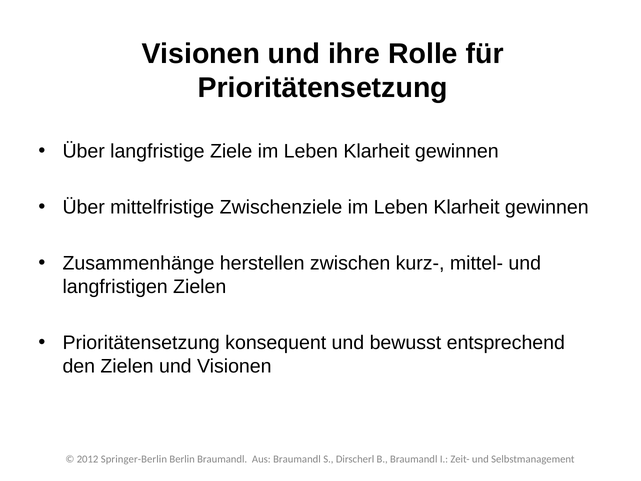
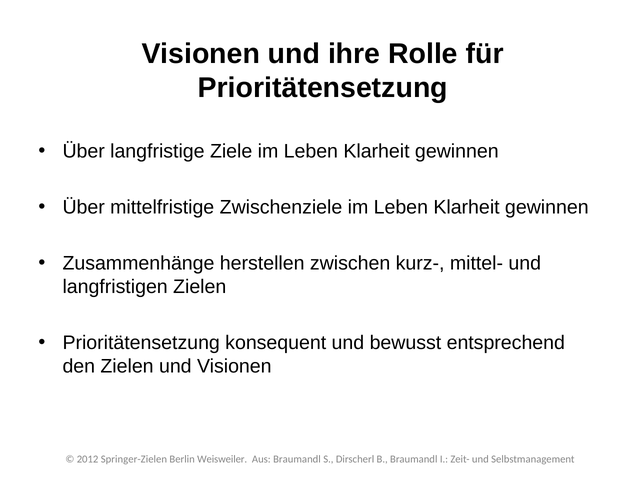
Springer-Berlin: Springer-Berlin -> Springer-Zielen (134, 459)
Berlin Braumandl: Braumandl -> Weisweiler (222, 459)
